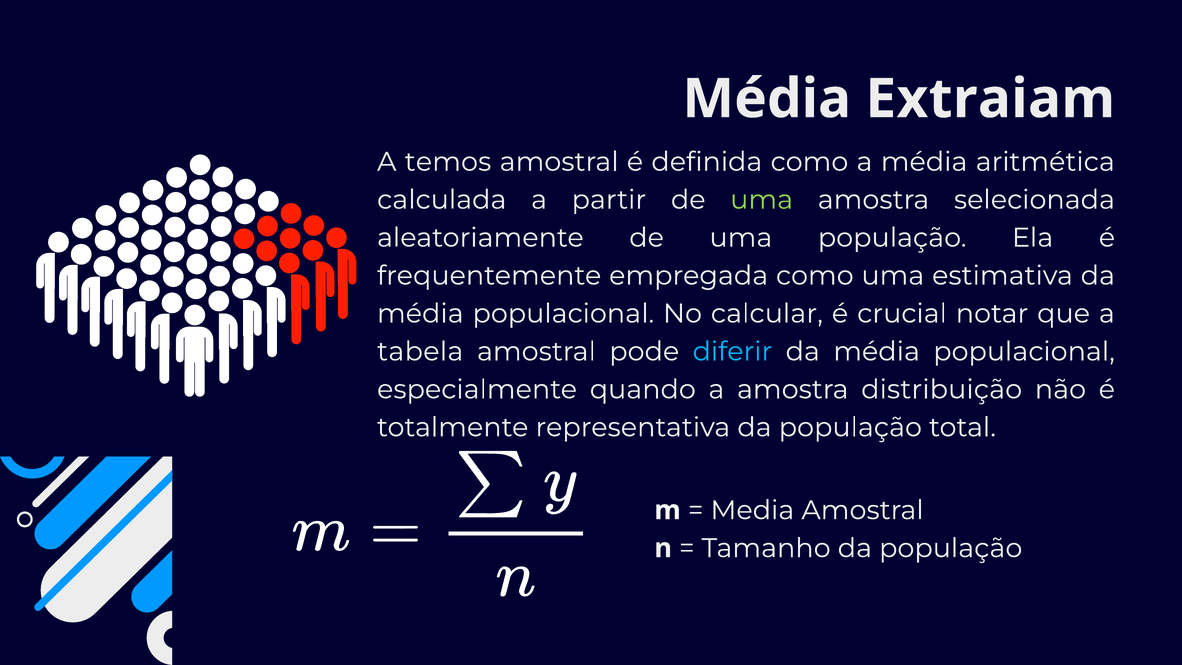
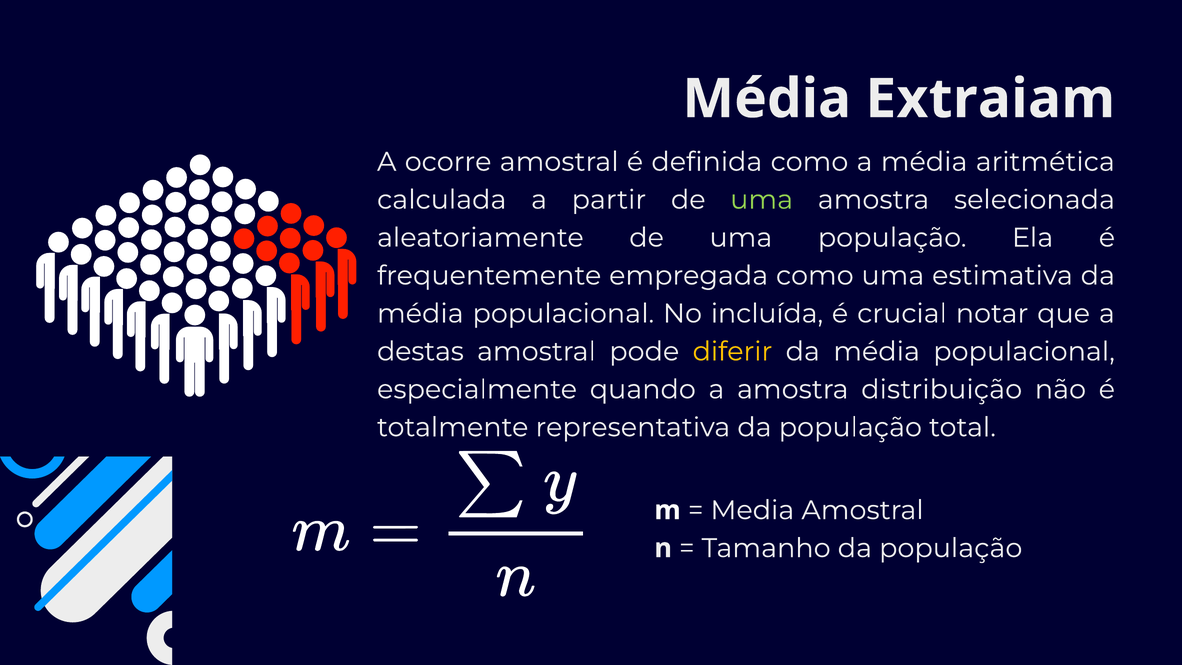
temos: temos -> ocorre (448, 162)
calcular: calcular -> incluída (767, 314)
tabela: tabela -> destas (420, 351)
diferir colour: light blue -> yellow (732, 351)
